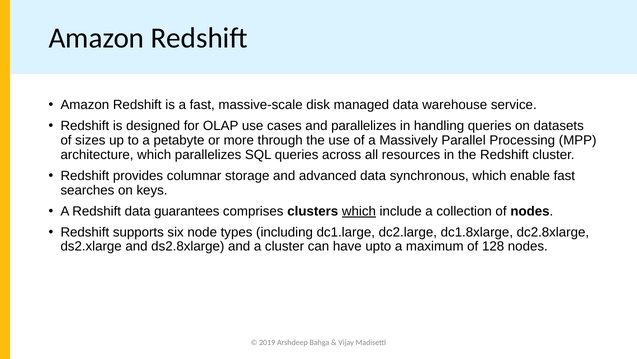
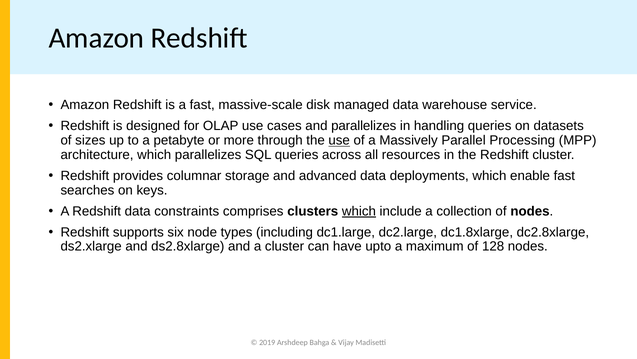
use underline: none -> present (339, 140)
synchronous: synchronous -> deployments (429, 175)
guarantees: guarantees -> constraints (187, 211)
